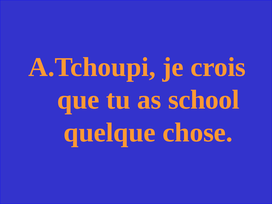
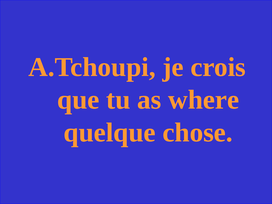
school: school -> where (204, 100)
